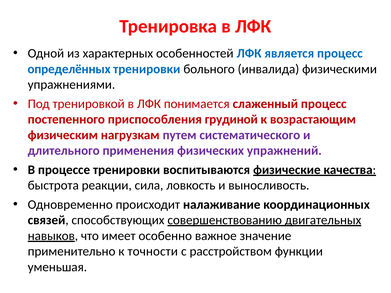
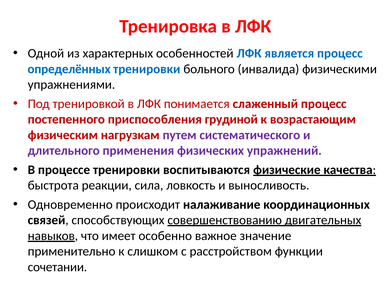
точности: точности -> слишком (153, 252)
уменьшая: уменьшая -> сочетании (57, 267)
